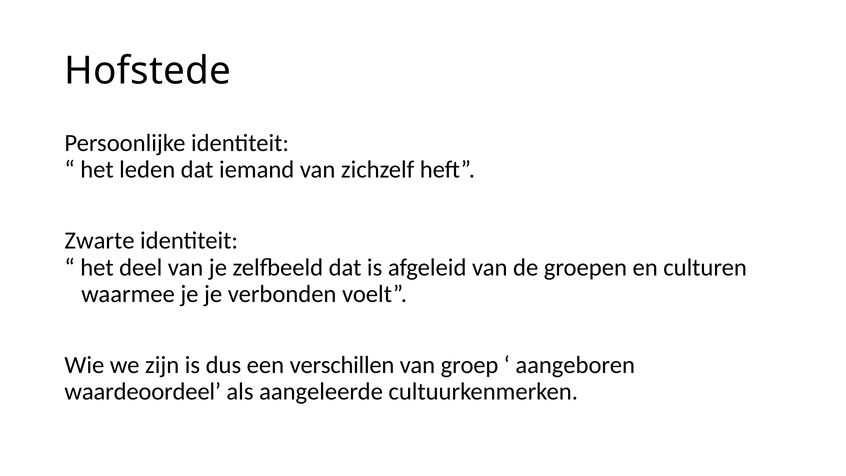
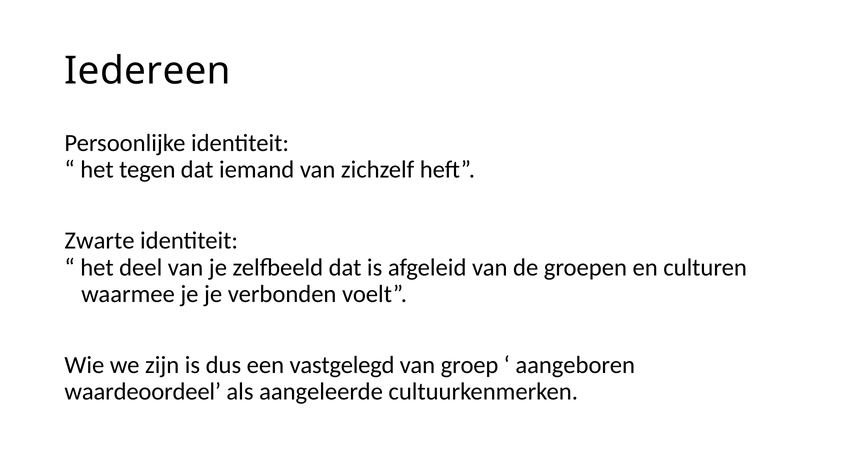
Hofstede: Hofstede -> Iedereen (148, 71)
leden: leden -> tegen (147, 170)
verschillen: verschillen -> vastgelegd (342, 365)
